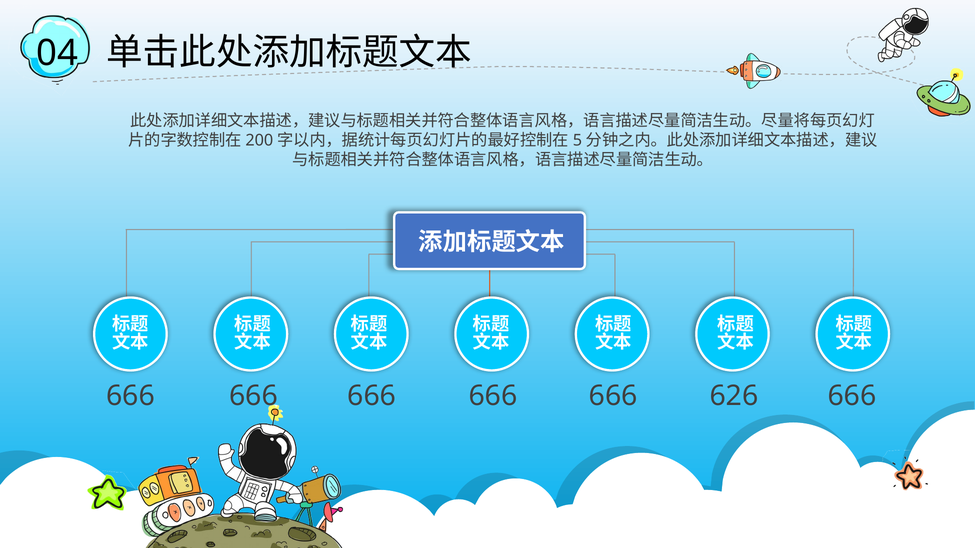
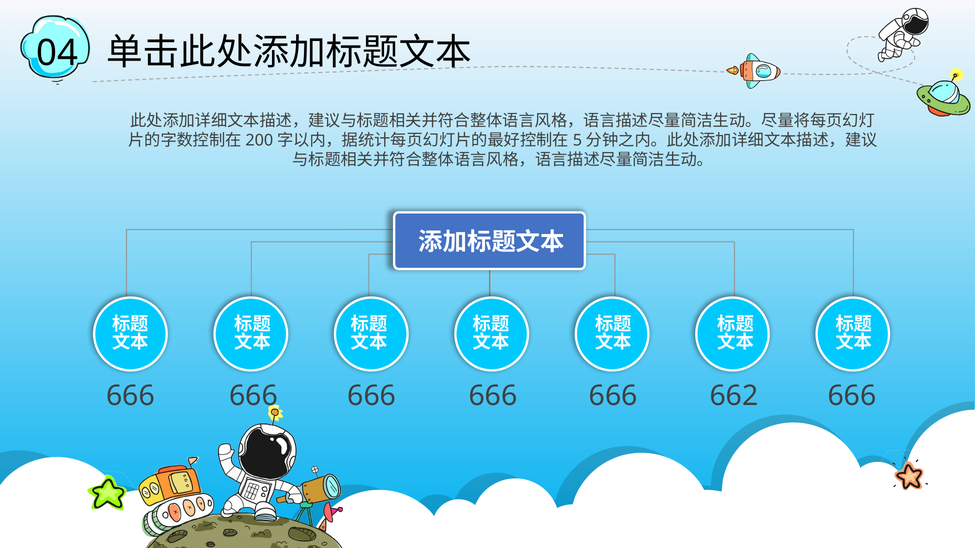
626: 626 -> 662 (734, 396)
